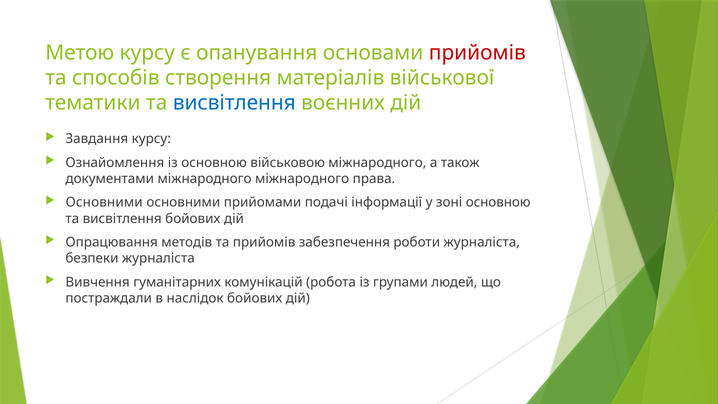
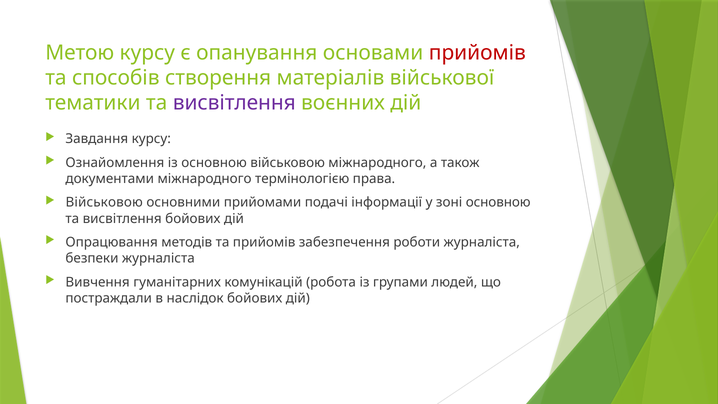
висвітлення colour: blue -> purple (234, 103)
міжнародного міжнародного: міжнародного -> термінологією (302, 179)
Основними: Основними -> Військовою (104, 202)
